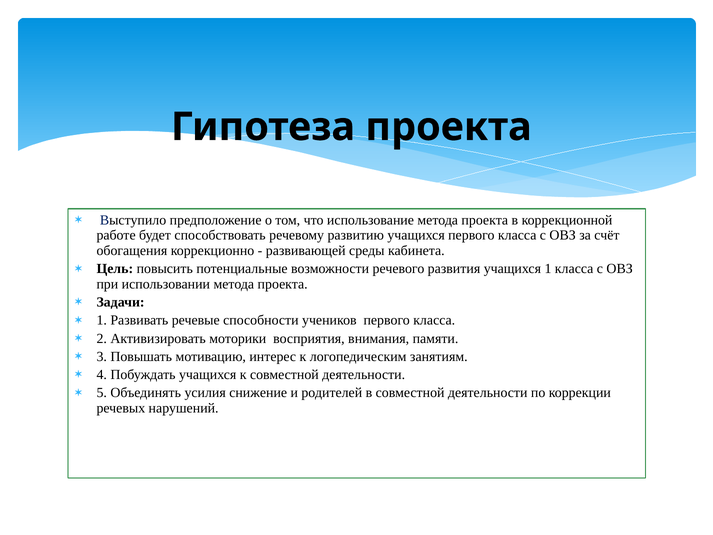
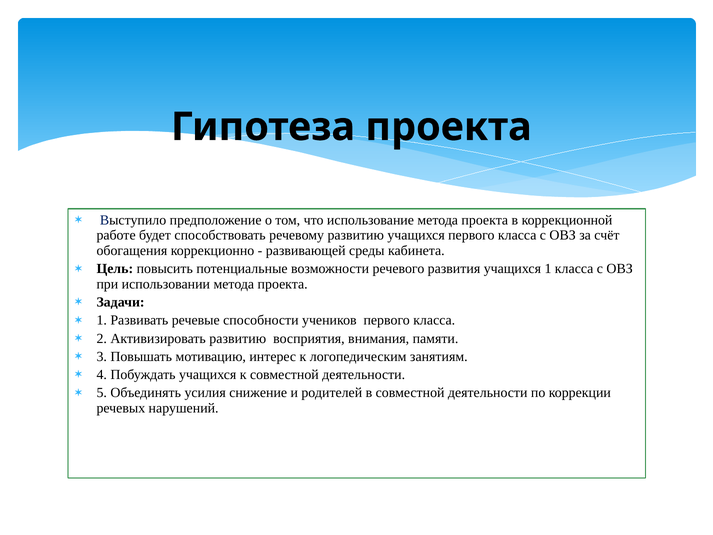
Активизировать моторики: моторики -> развитию (238, 338)
